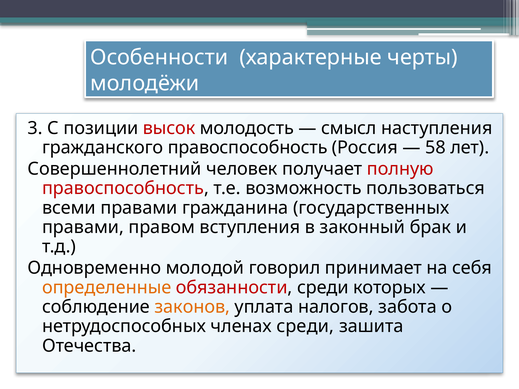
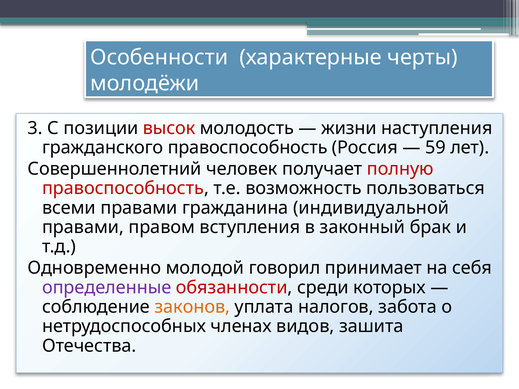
смысл: смысл -> жизни (349, 128)
58: 58 -> 59 (435, 148)
государственных: государственных -> индивидуальной (371, 208)
определенные colour: orange -> purple (107, 288)
членах среди: среди -> видов (305, 327)
